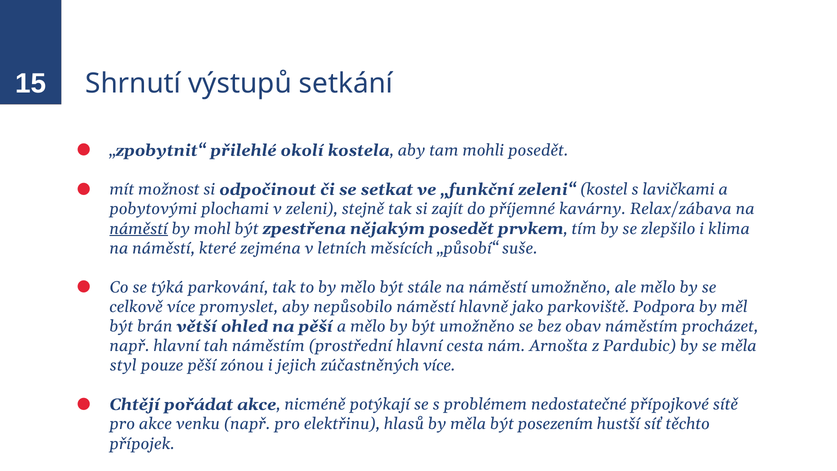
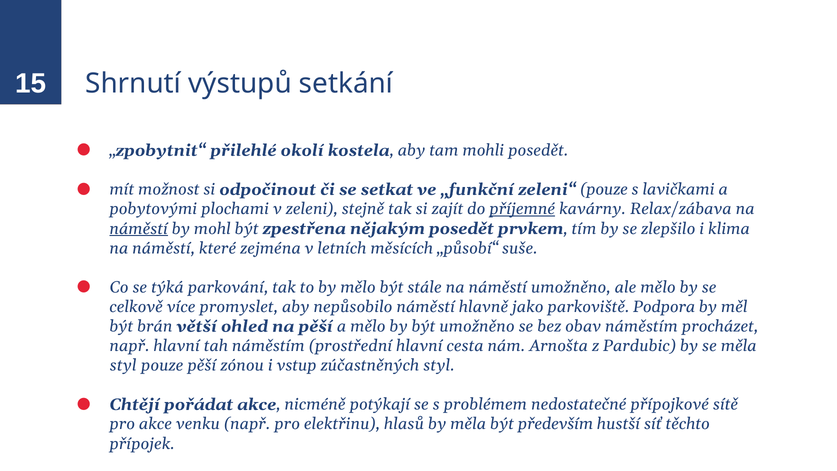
zeleni“ kostel: kostel -> pouze (604, 189)
příjemné underline: none -> present (522, 209)
jejich: jejich -> vstup (297, 365)
zúčastněných více: více -> styl (439, 365)
posezením: posezením -> především (556, 424)
